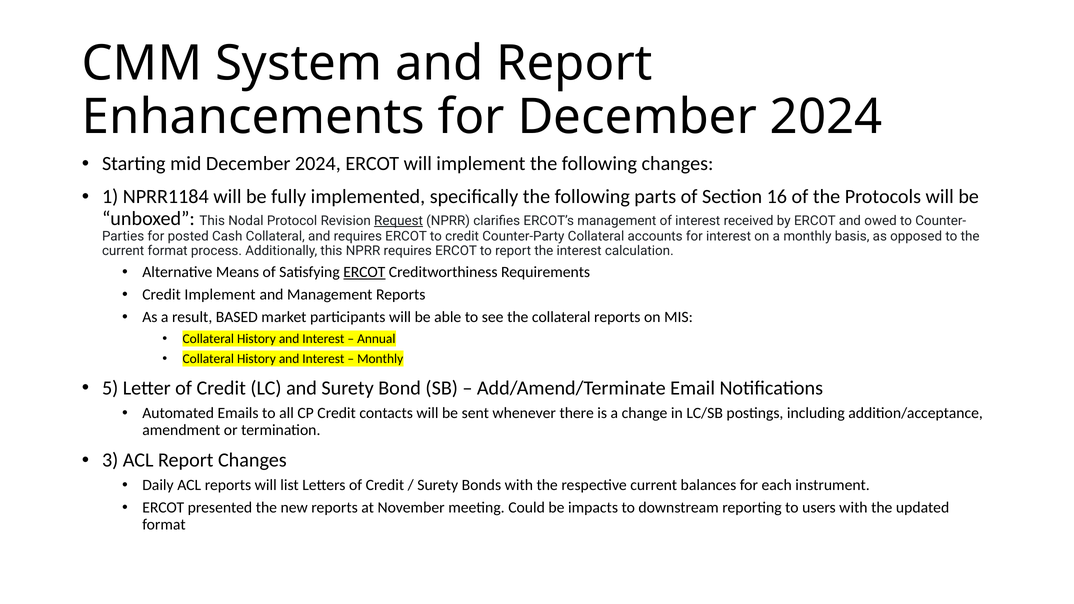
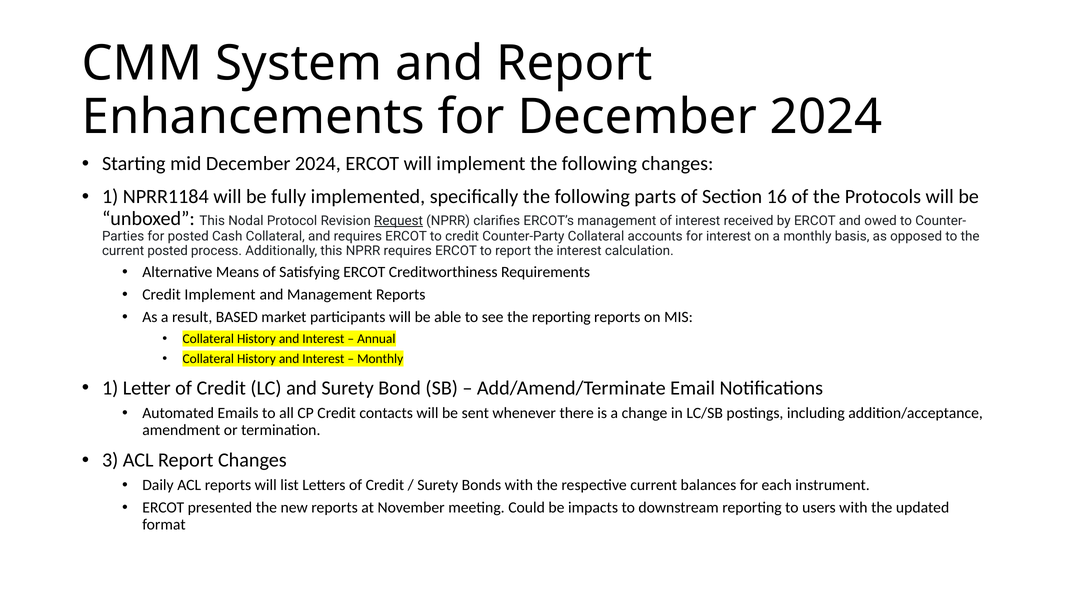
current format: format -> posted (168, 251)
ERCOT underline: present -> none (364, 272)
the collateral: collateral -> reporting (561, 317)
5: 5 -> 1 (110, 388)
